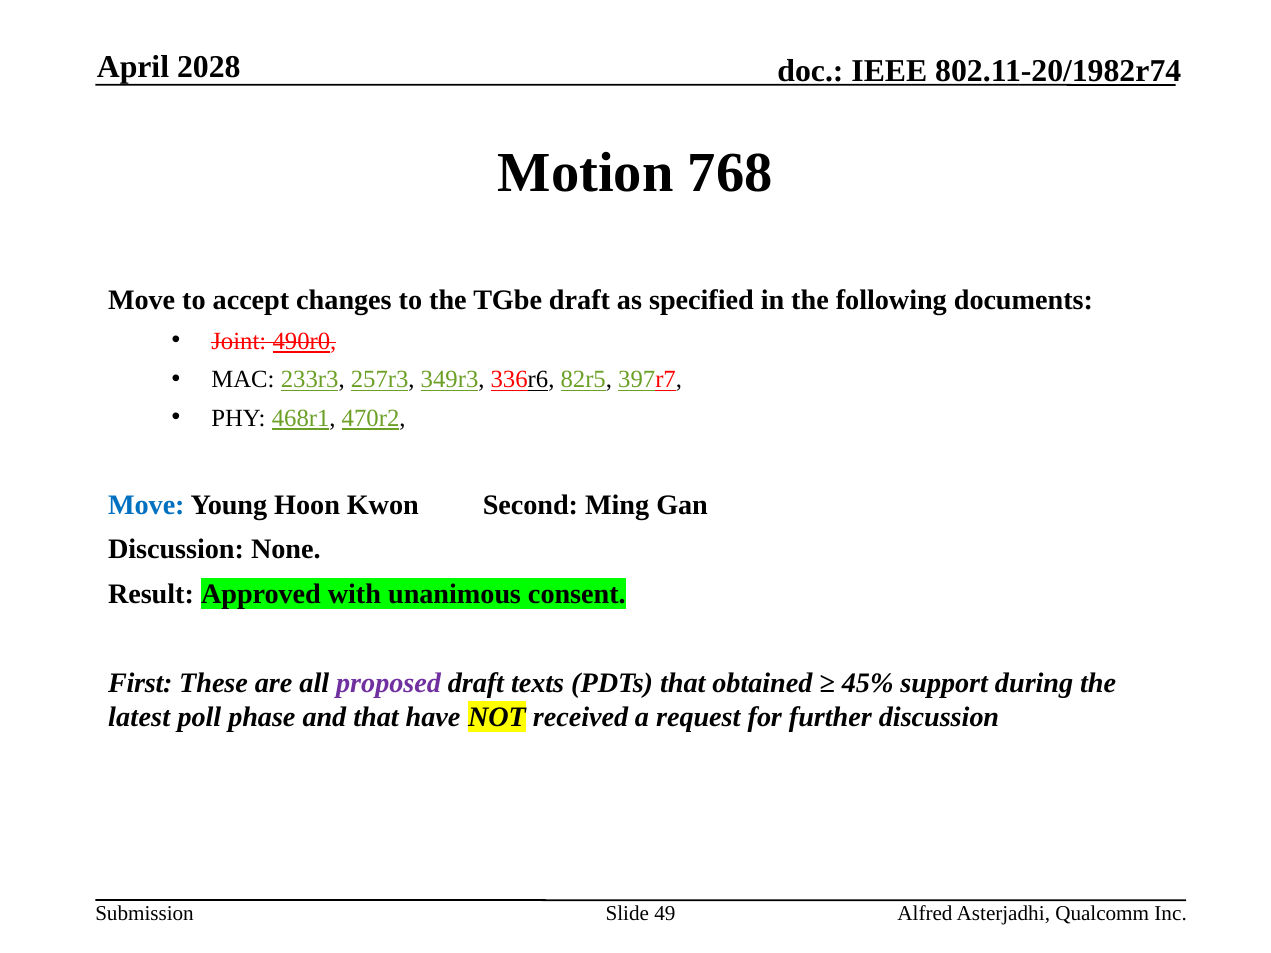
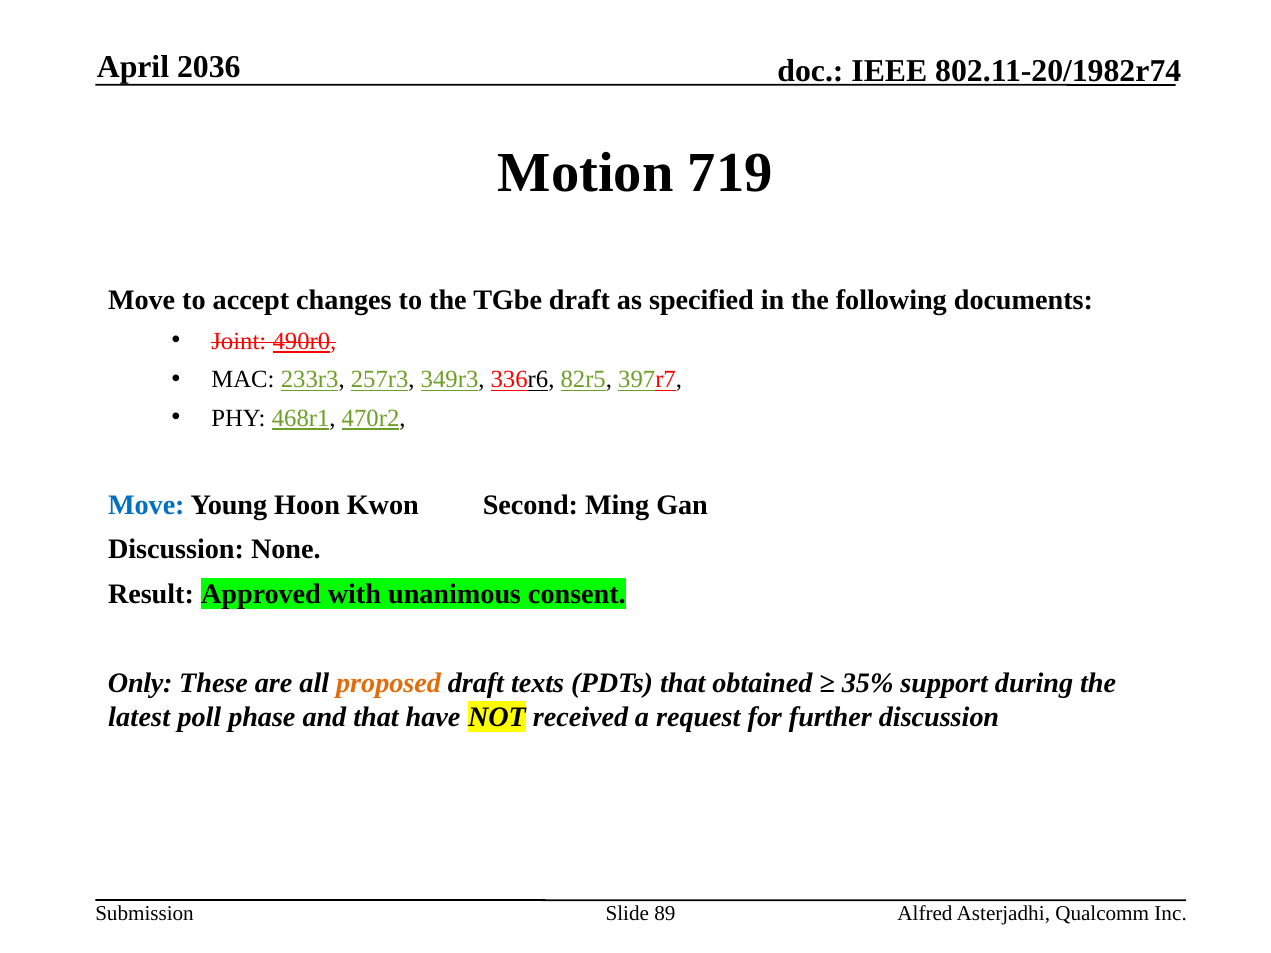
2028: 2028 -> 2036 (209, 67)
768: 768 -> 719 (730, 173)
First: First -> Only (140, 683)
proposed colour: purple -> orange (389, 683)
45%: 45% -> 35% (868, 683)
49: 49 -> 89 (665, 914)
